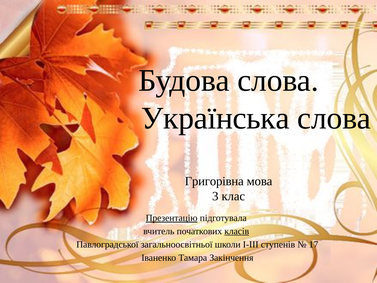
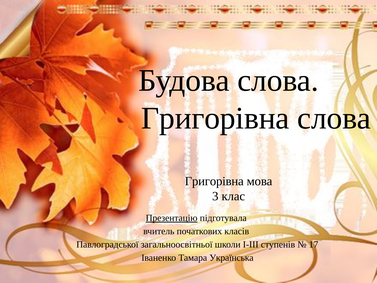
Українська: Українська -> Григорівна (215, 118)
класів underline: present -> none (237, 231)
Закінчення: Закінчення -> Українська (231, 257)
